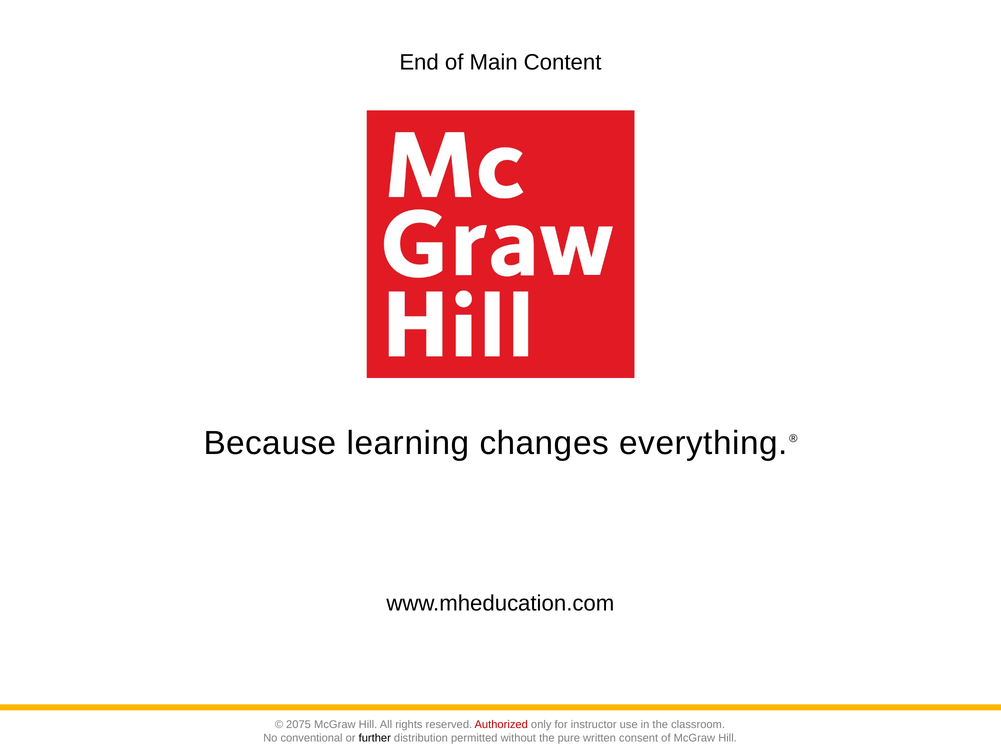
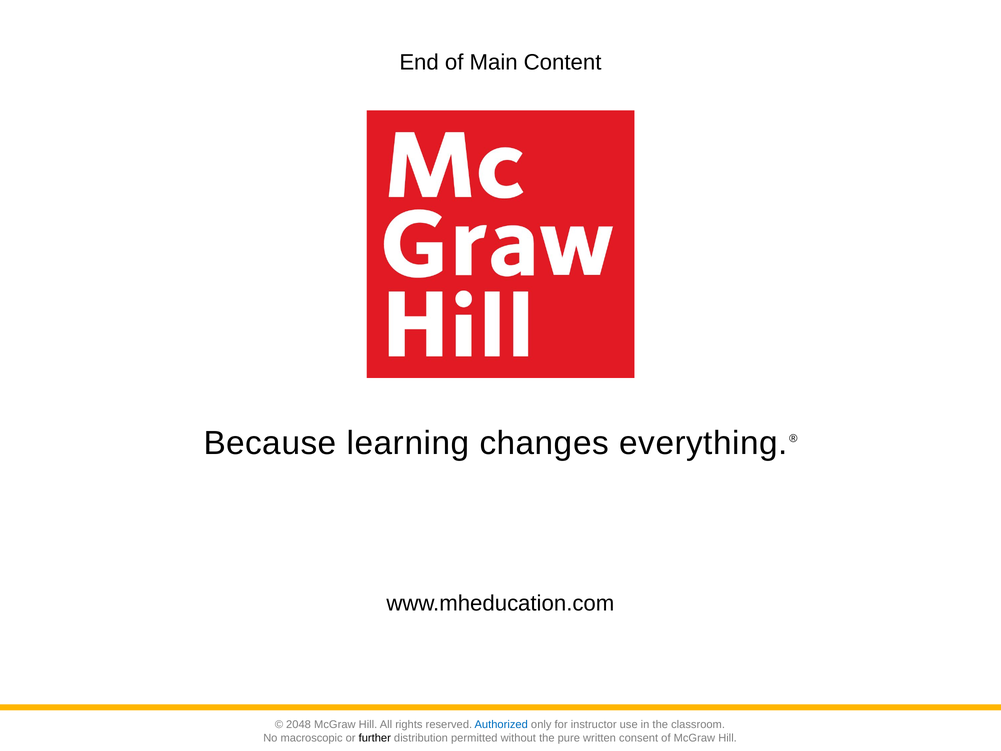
2075: 2075 -> 2048 (299, 725)
Authorized colour: red -> blue (501, 725)
conventional: conventional -> macroscopic (312, 738)
